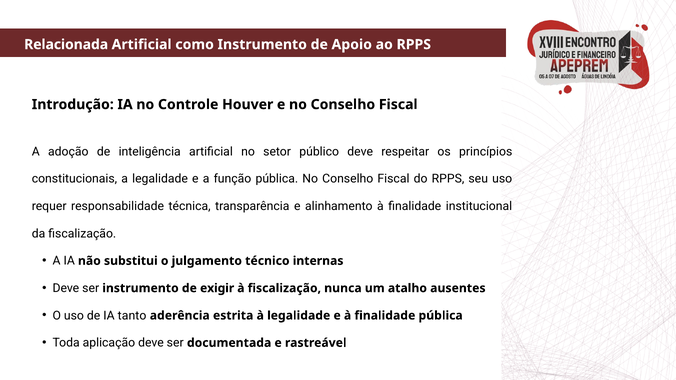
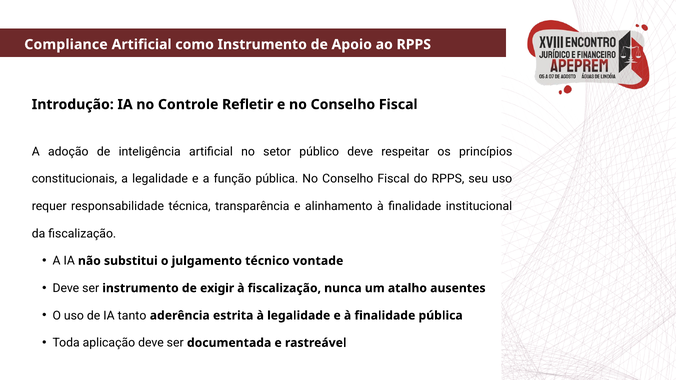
Relacionada: Relacionada -> Compliance (66, 45)
Houver: Houver -> Refletir (248, 105)
internas: internas -> vontade (318, 261)
